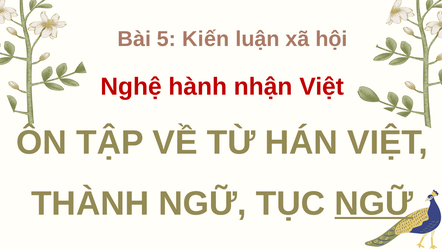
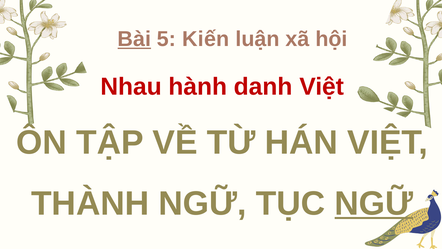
Bài underline: none -> present (134, 39)
Nghệ: Nghệ -> Nhau (131, 87)
nhận: nhận -> danh (263, 87)
